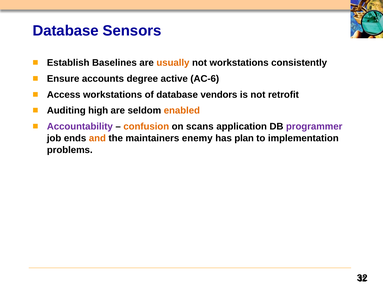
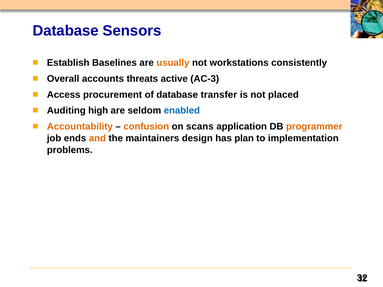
Ensure: Ensure -> Overall (63, 79)
degree: degree -> threats (142, 79)
AC-6: AC-6 -> AC-3 (205, 79)
Access workstations: workstations -> procurement (113, 95)
vendors: vendors -> transfer (219, 95)
retrofit: retrofit -> placed (283, 95)
enabled colour: orange -> blue (182, 111)
Accountability colour: purple -> orange (80, 127)
programmer colour: purple -> orange (314, 127)
enemy: enemy -> design (197, 138)
